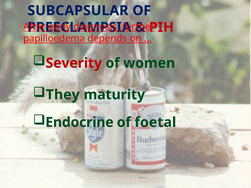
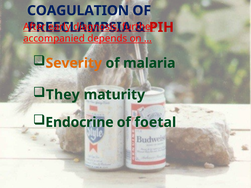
SUBCAPSULAR: SUBCAPSULAR -> COAGULATION (78, 11)
papilloedema: papilloedema -> accompanied (54, 38)
Severity colour: red -> orange (74, 63)
women: women -> malaria (149, 63)
